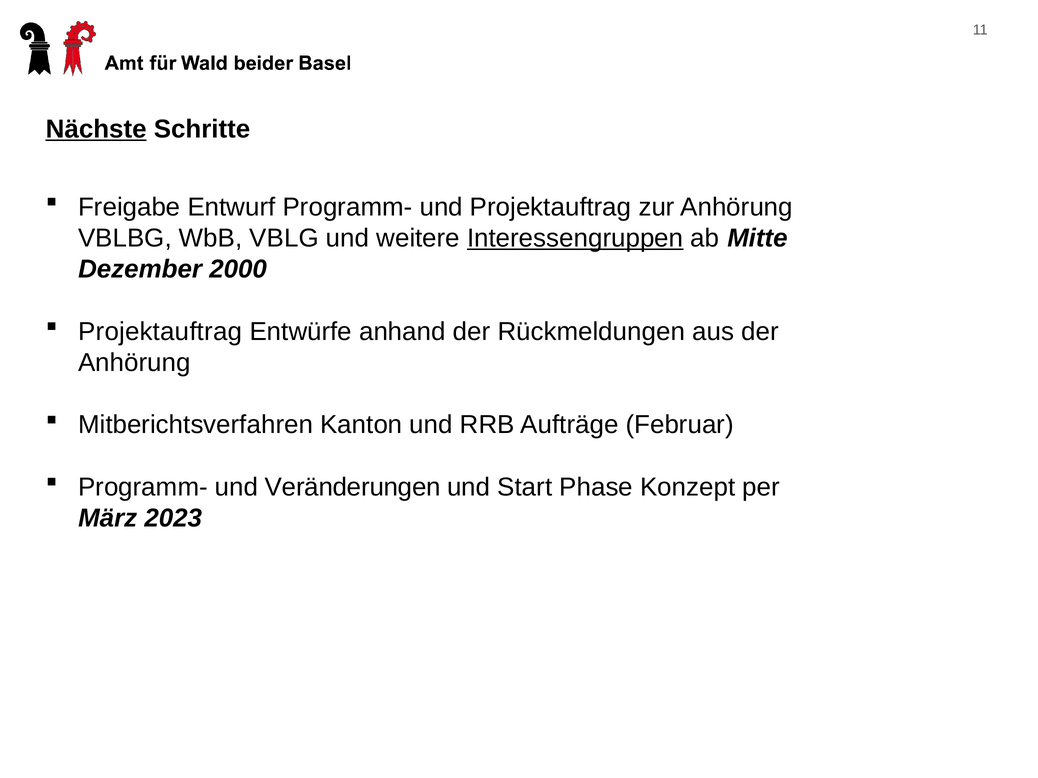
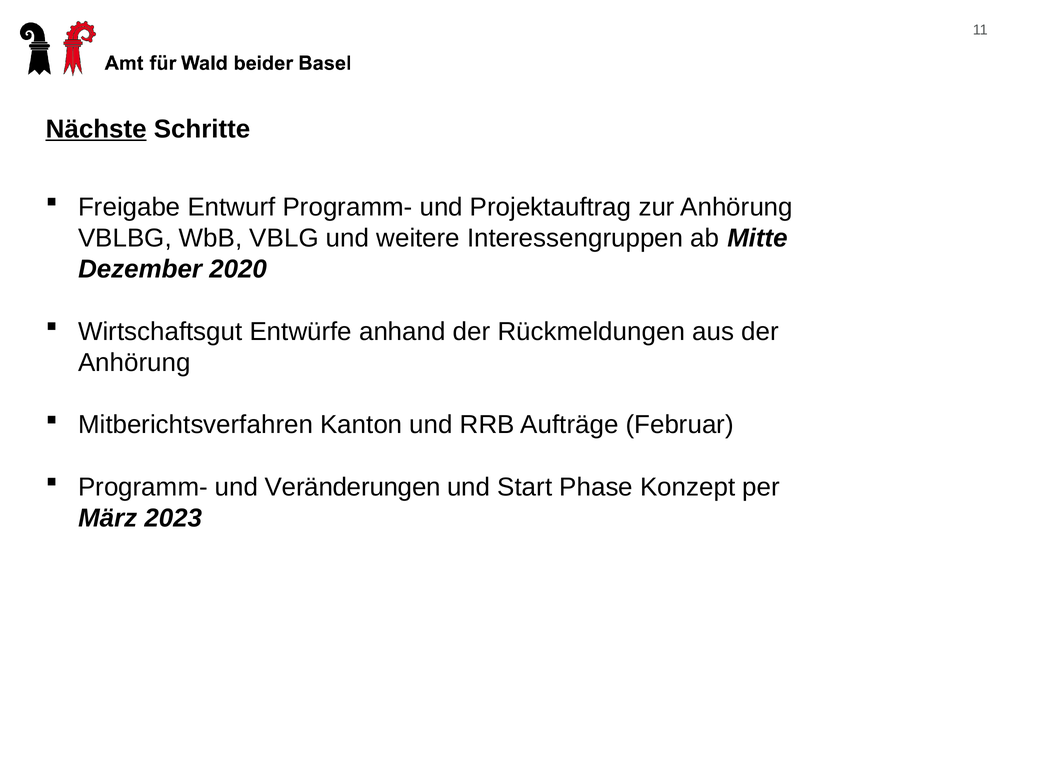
Interessengruppen underline: present -> none (575, 238)
2000: 2000 -> 2020 (238, 269)
Projektauftrag: Projektauftrag -> Wirtschaftsgut (160, 332)
